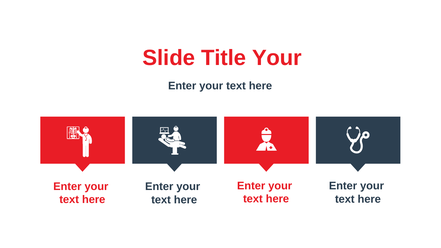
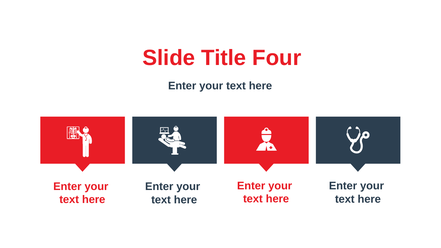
Title Your: Your -> Four (277, 58)
